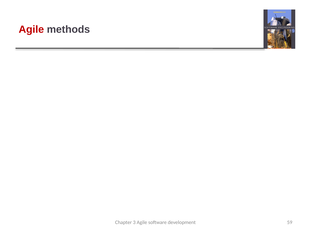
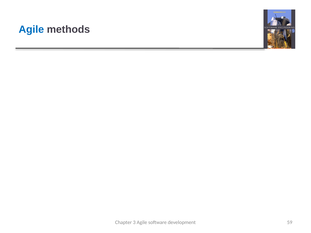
Agile colour: red -> blue (31, 30)
